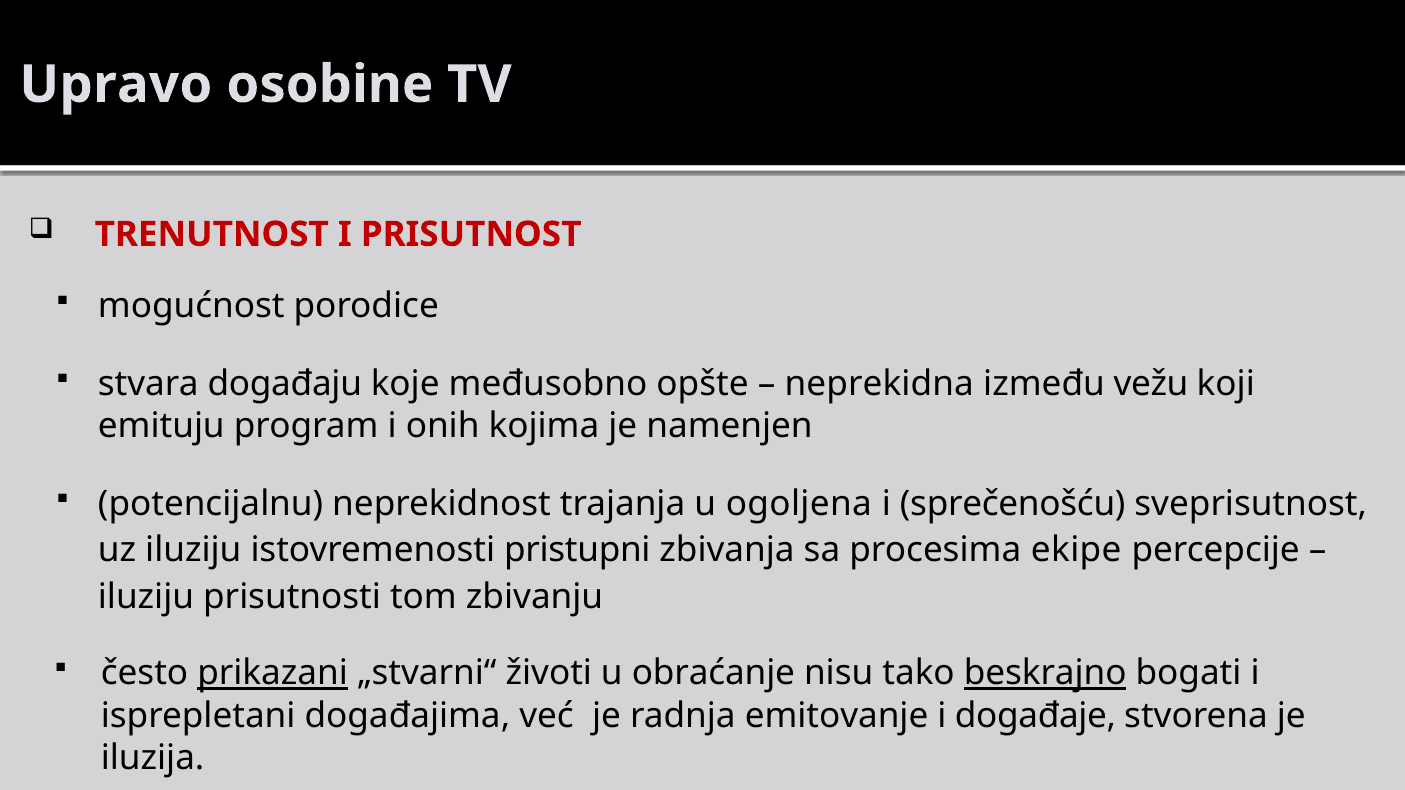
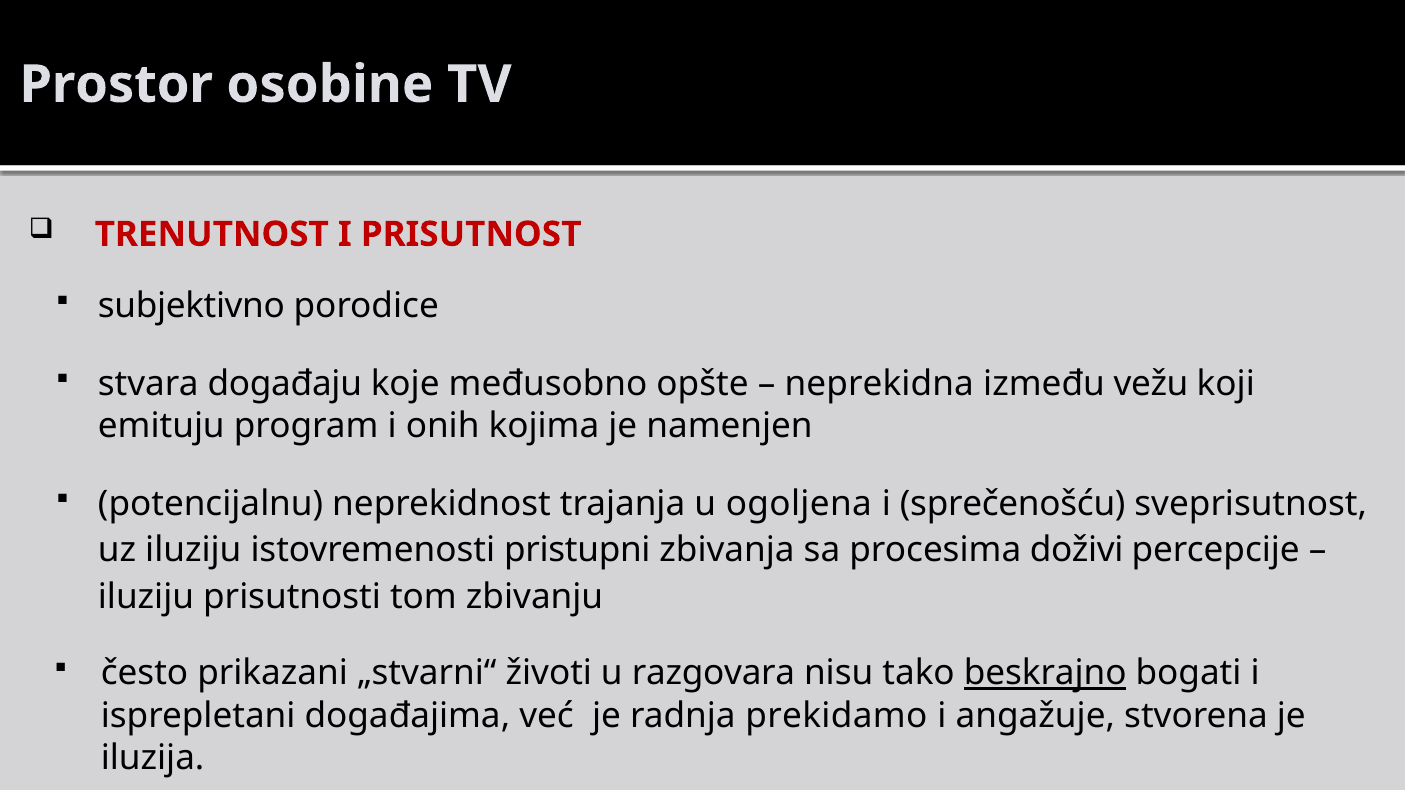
Upravo: Upravo -> Prostor (116, 85)
mogućnost: mogućnost -> subjektivno (191, 306)
ekipe: ekipe -> doživi (1077, 550)
prikazani underline: present -> none (273, 674)
obraćanje: obraćanje -> razgovara (714, 674)
emitovanje: emitovanje -> prekidamo (836, 716)
događaje: događaje -> angažuje (1035, 716)
